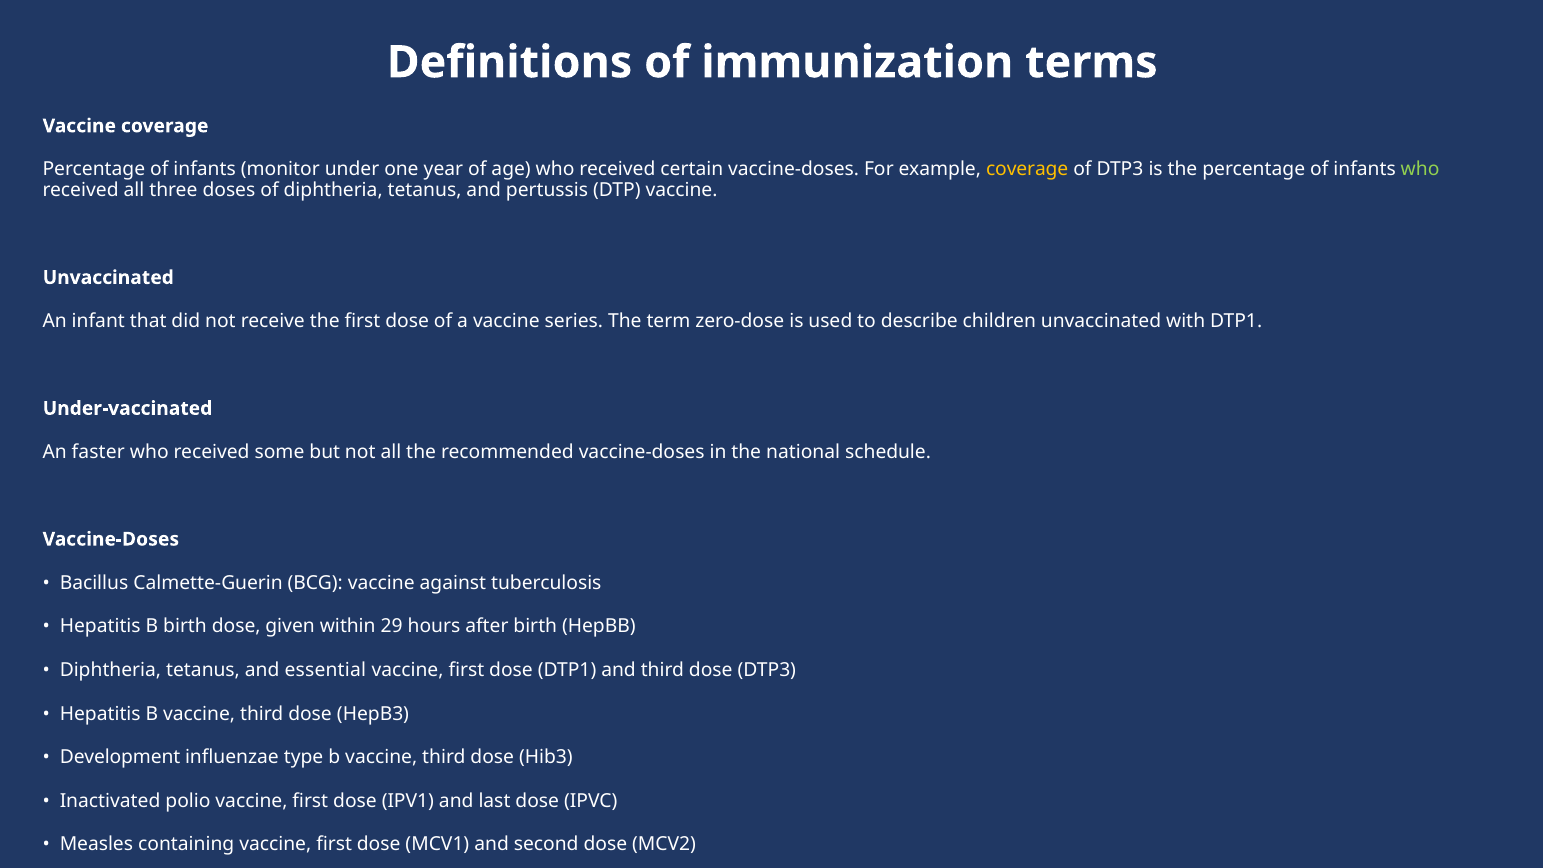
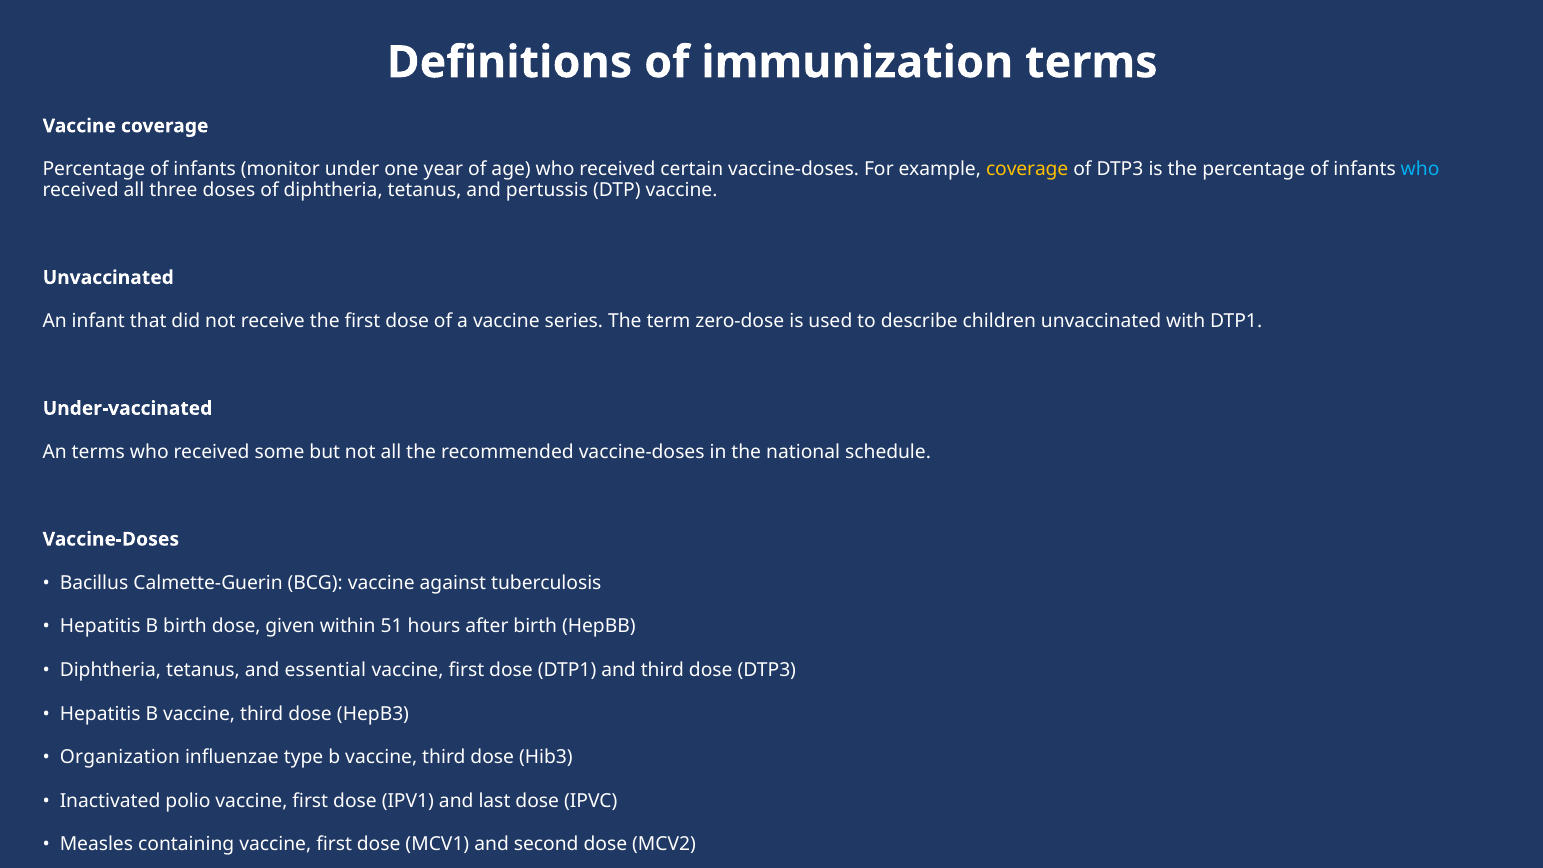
who colour: light green -> light blue (1420, 170)
An faster: faster -> terms (98, 452)
29: 29 -> 51 (392, 626)
Development: Development -> Organization (120, 757)
